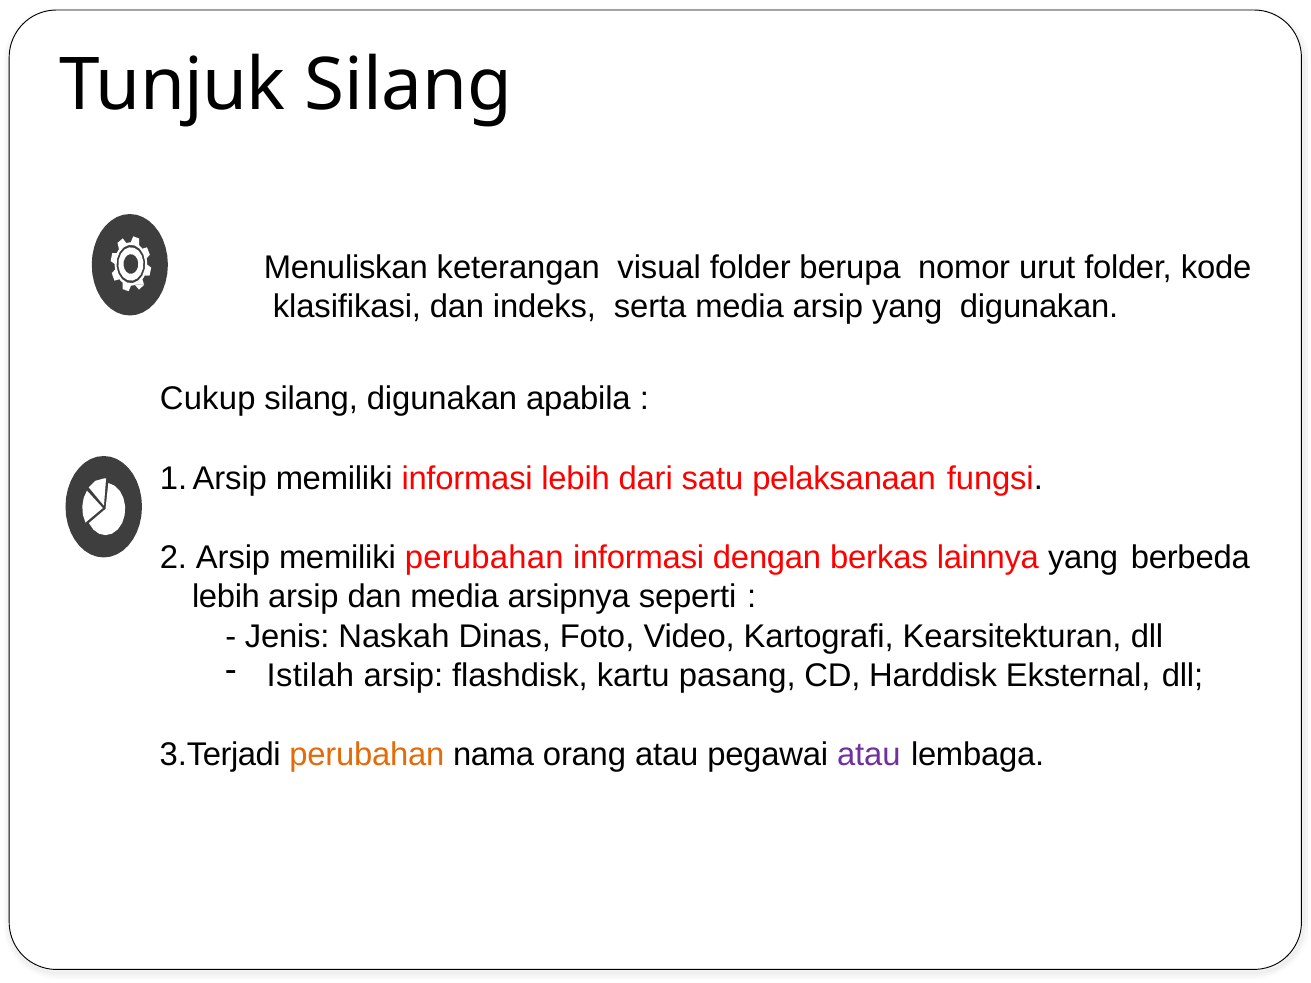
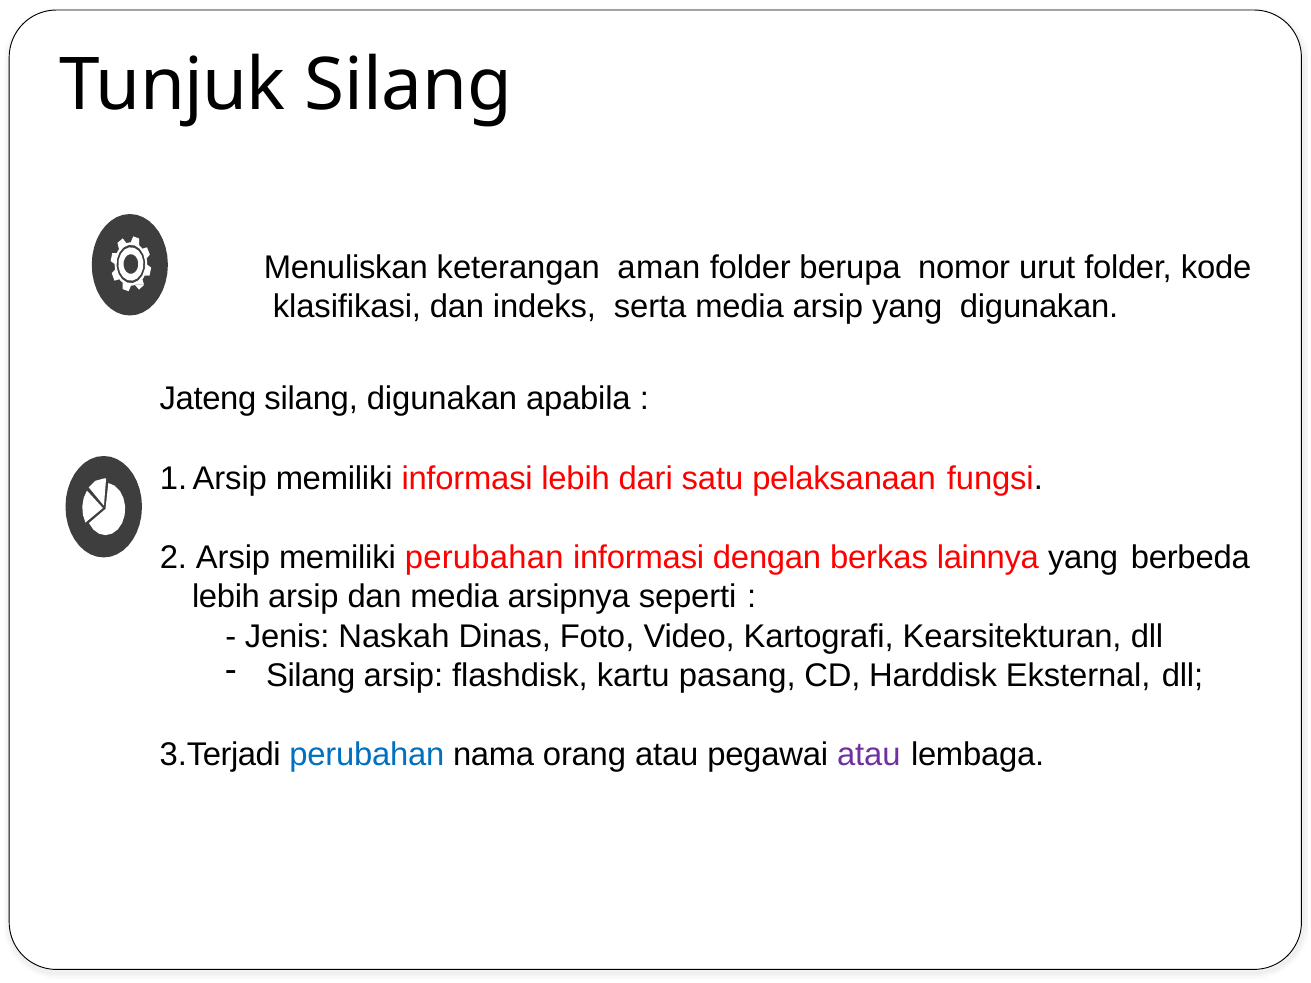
visual: visual -> aman (659, 268)
Cukup: Cukup -> Jateng (208, 399)
Istilah: Istilah -> Silang (311, 676)
perubahan colour: orange -> blue (367, 755)
